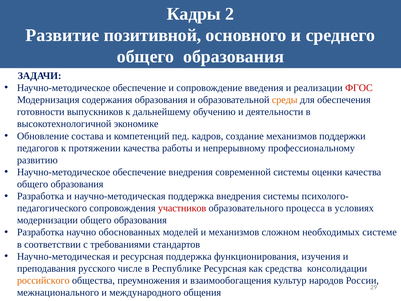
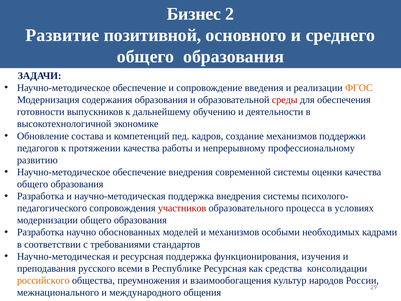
Кадры: Кадры -> Бизнес (194, 14)
ФГОС colour: red -> orange (359, 88)
среды colour: orange -> red (285, 100)
сложном: сложном -> особыми (281, 232)
системе: системе -> кадрами (380, 232)
числе: числе -> всеми (130, 268)
